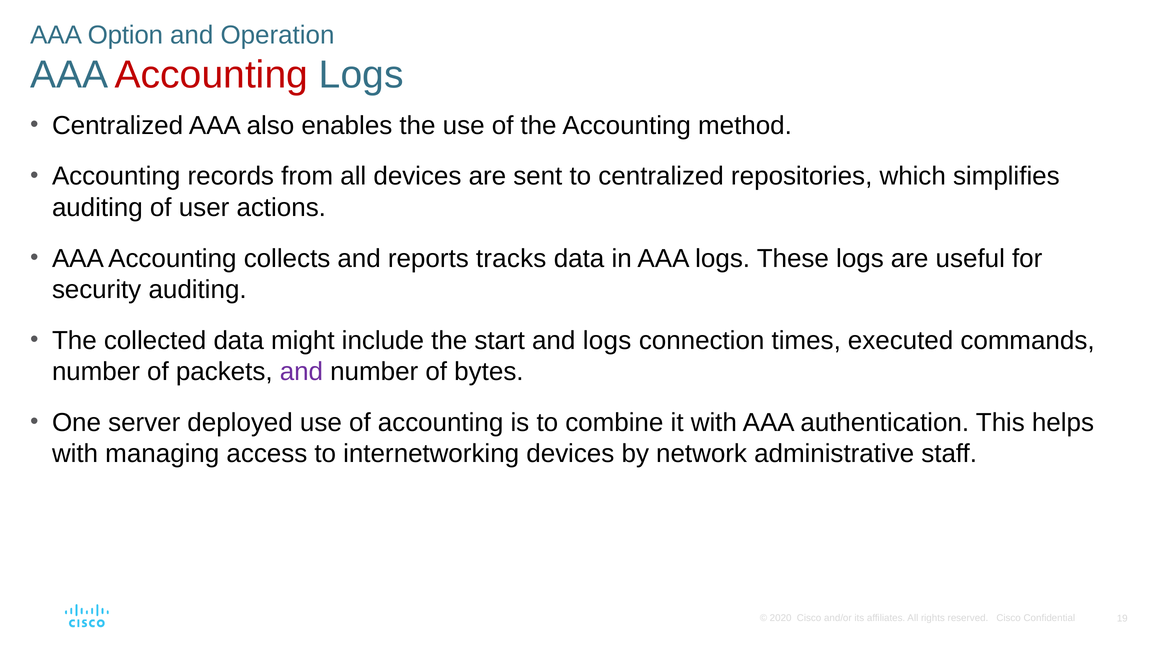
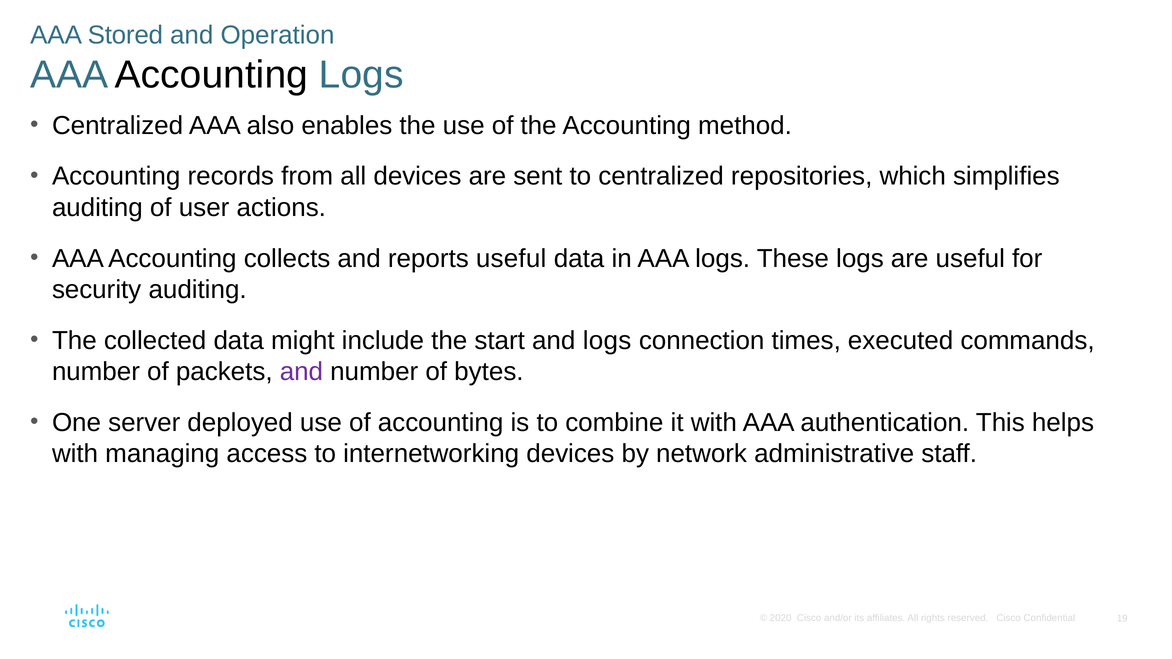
Option: Option -> Stored (125, 35)
Accounting colour: red -> black (211, 75)
reports tracks: tracks -> useful (511, 259)
